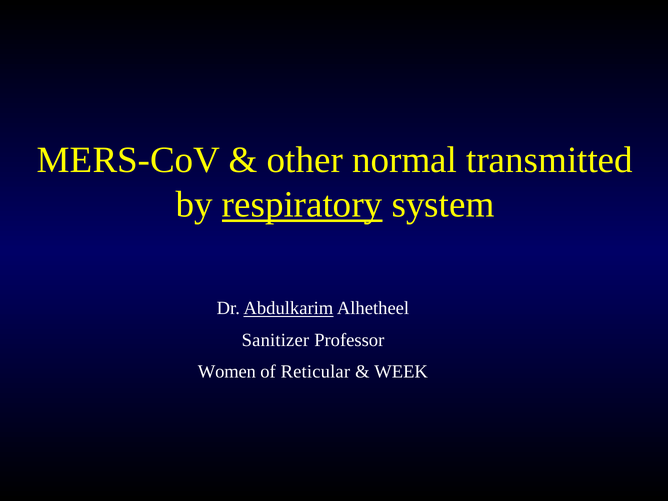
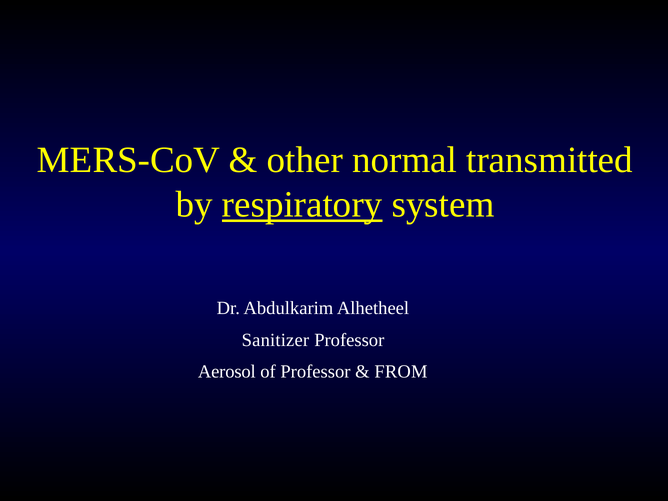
Abdulkarim underline: present -> none (288, 308)
Women: Women -> Aerosol (227, 371)
of Reticular: Reticular -> Professor (315, 371)
WEEK: WEEK -> FROM (401, 371)
